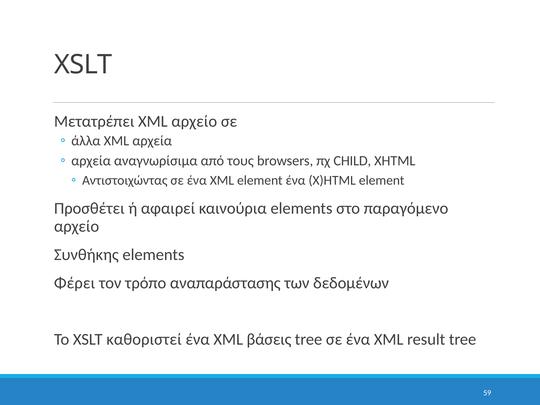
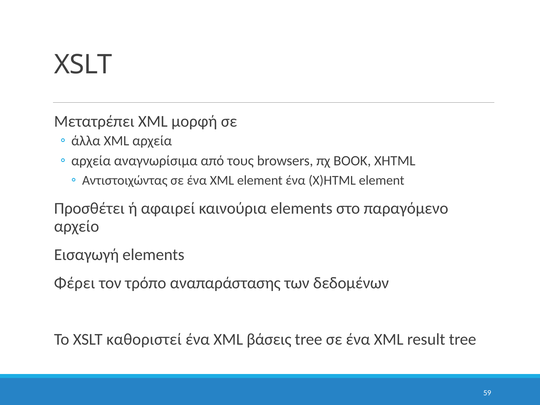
XML αρχείο: αρχείο -> μορφή (194, 121)
CHILD: CHILD -> BOOK (352, 161)
Συνθήκης: Συνθήκης -> Εισαγωγή (86, 255)
